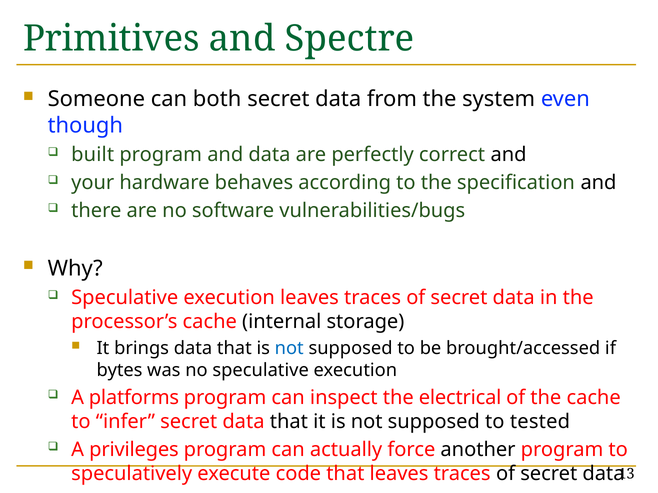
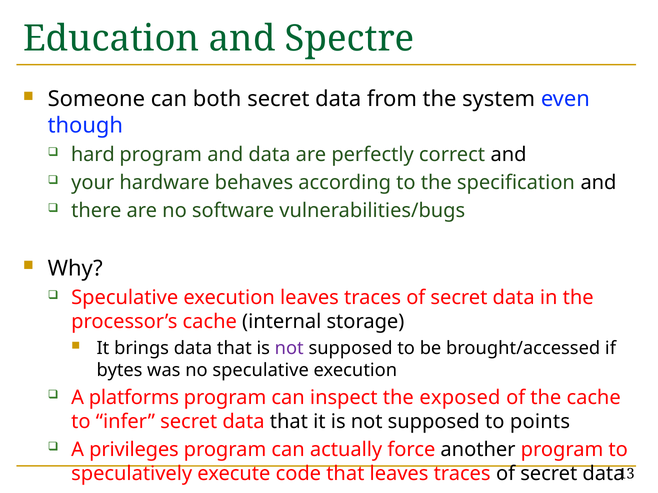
Primitives: Primitives -> Education (111, 39)
built: built -> hard (93, 155)
not colour: blue -> purple (289, 349)
electrical: electrical -> exposed (460, 398)
tested: tested -> points (540, 422)
